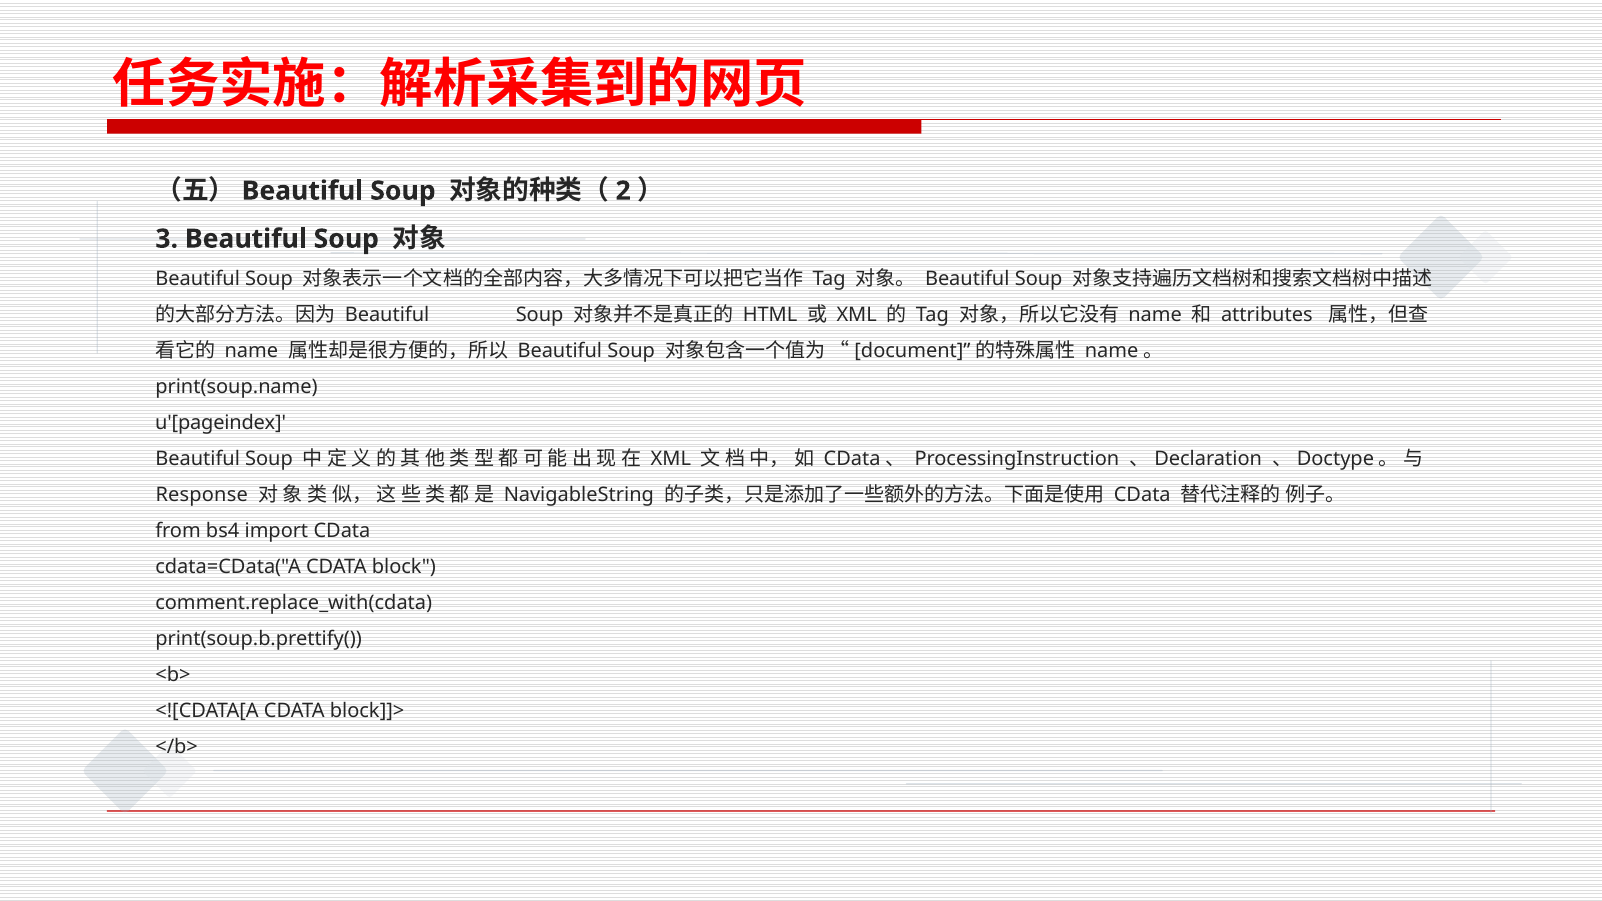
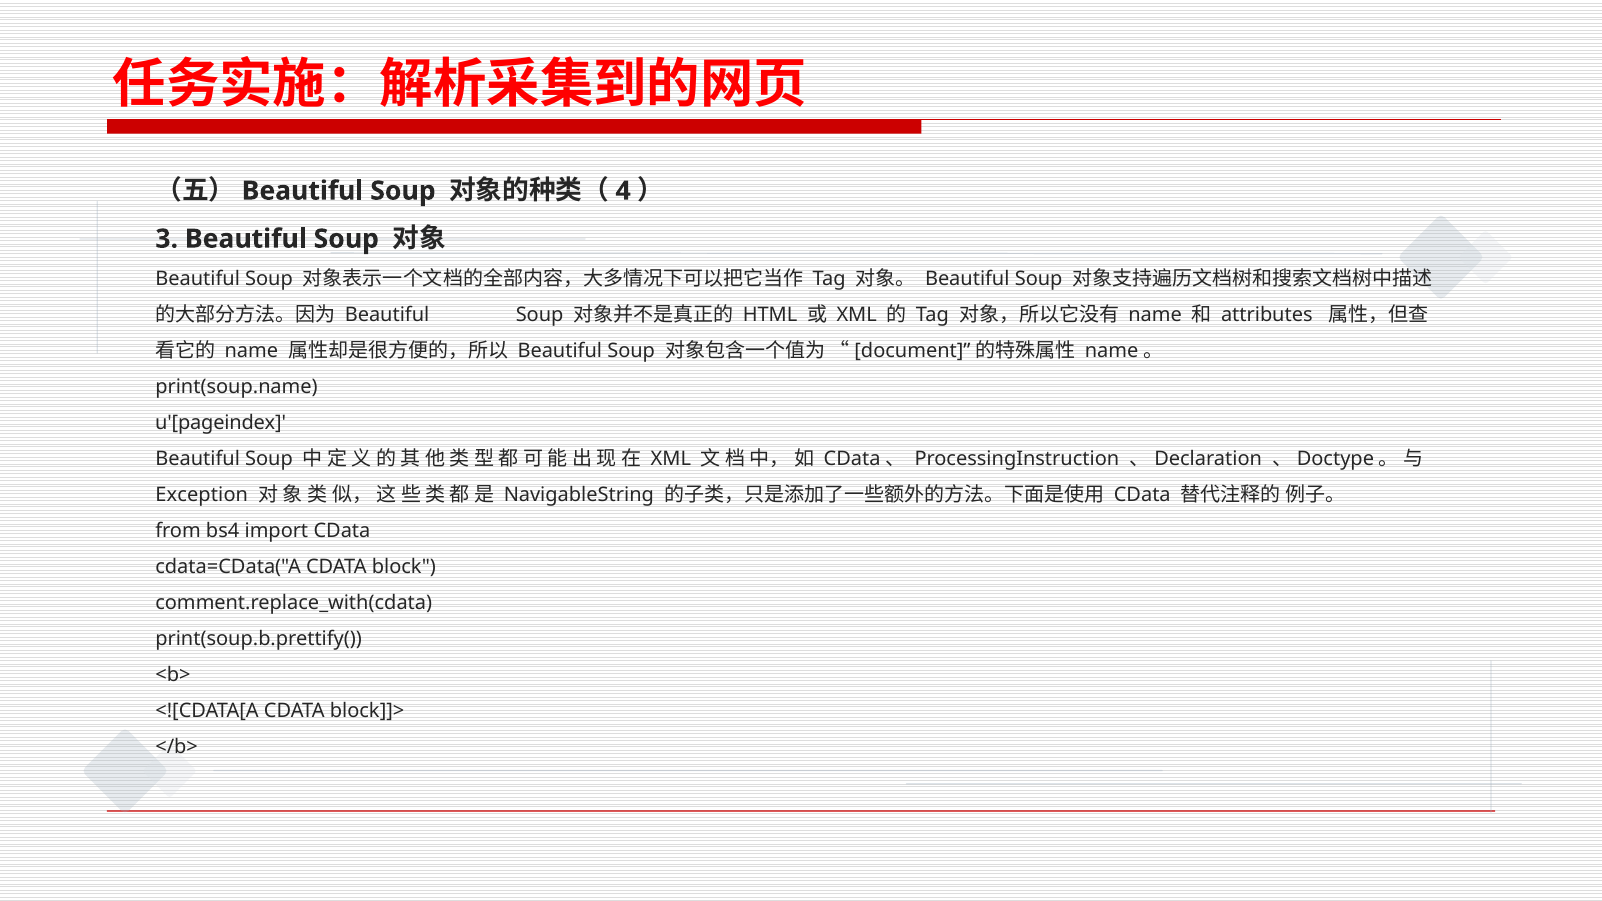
2: 2 -> 4 (623, 191)
Response: Response -> Exception (202, 495)
